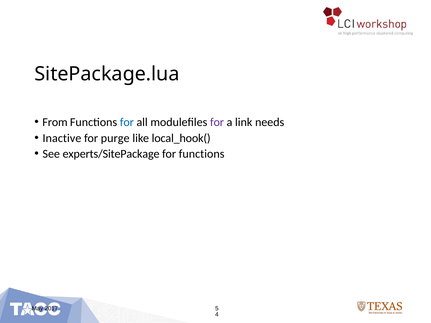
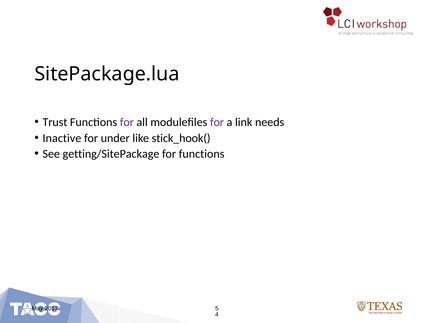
From: From -> Trust (55, 122)
for colour: blue -> purple (127, 122)
purge: purge -> under (115, 138)
local_hook(: local_hook( -> stick_hook( (181, 138)
experts/SitePackage: experts/SitePackage -> getting/SitePackage (111, 154)
